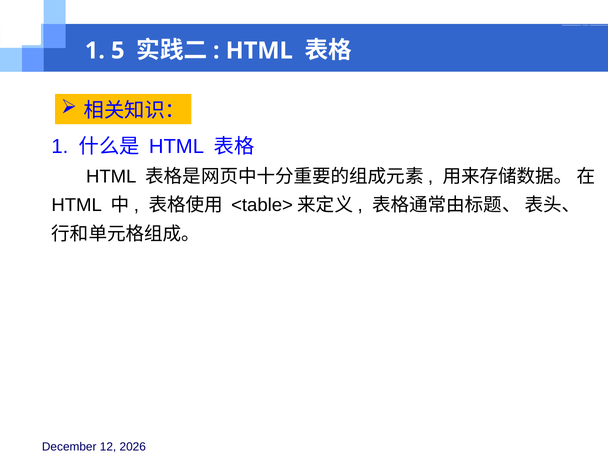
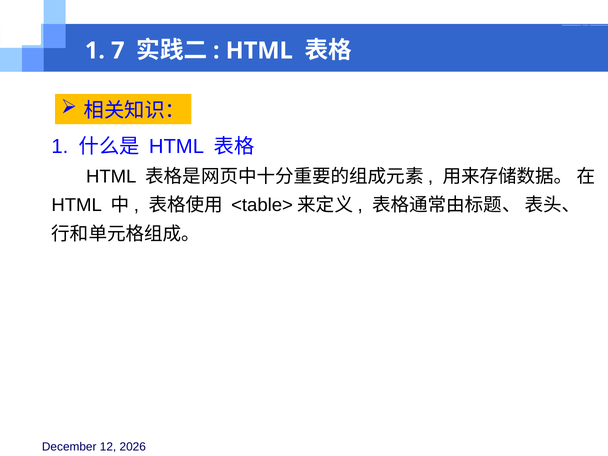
5: 5 -> 7 (118, 51)
